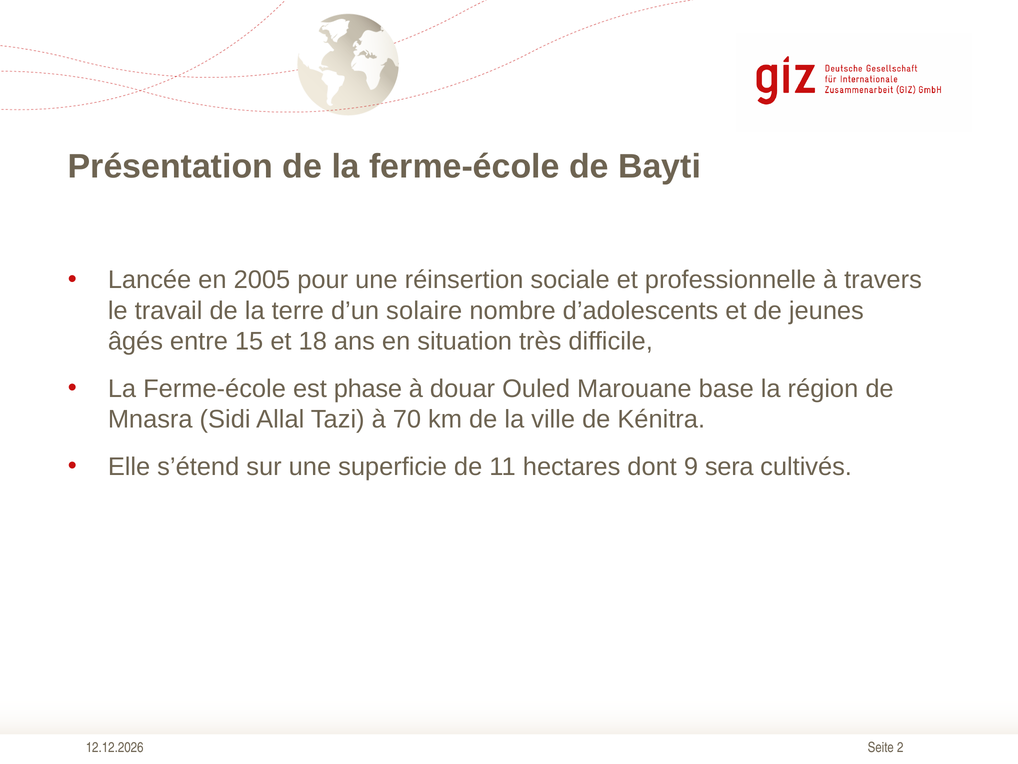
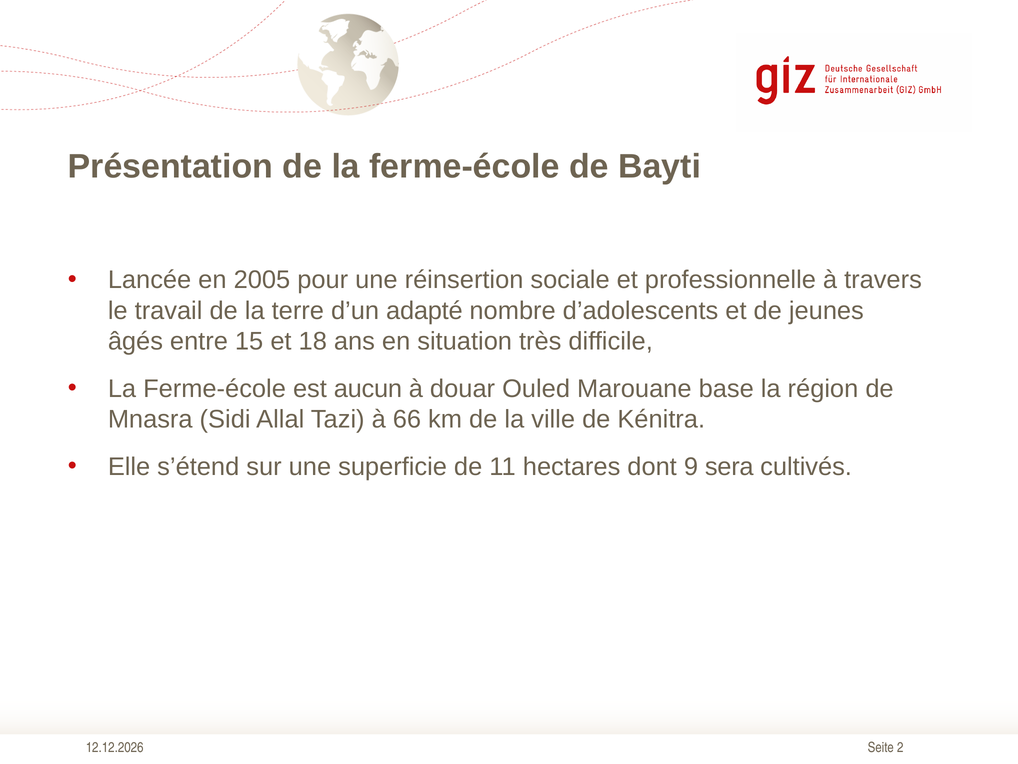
solaire: solaire -> adapté (424, 310)
phase: phase -> aucun (368, 388)
70: 70 -> 66 (407, 419)
